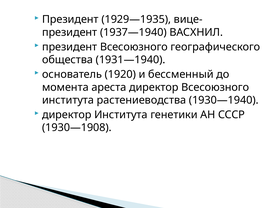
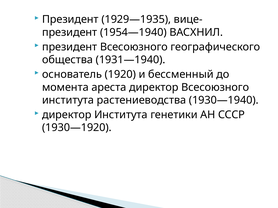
1937—1940: 1937—1940 -> 1954—1940 (133, 32)
1930—1908: 1930—1908 -> 1930—1920 (77, 128)
